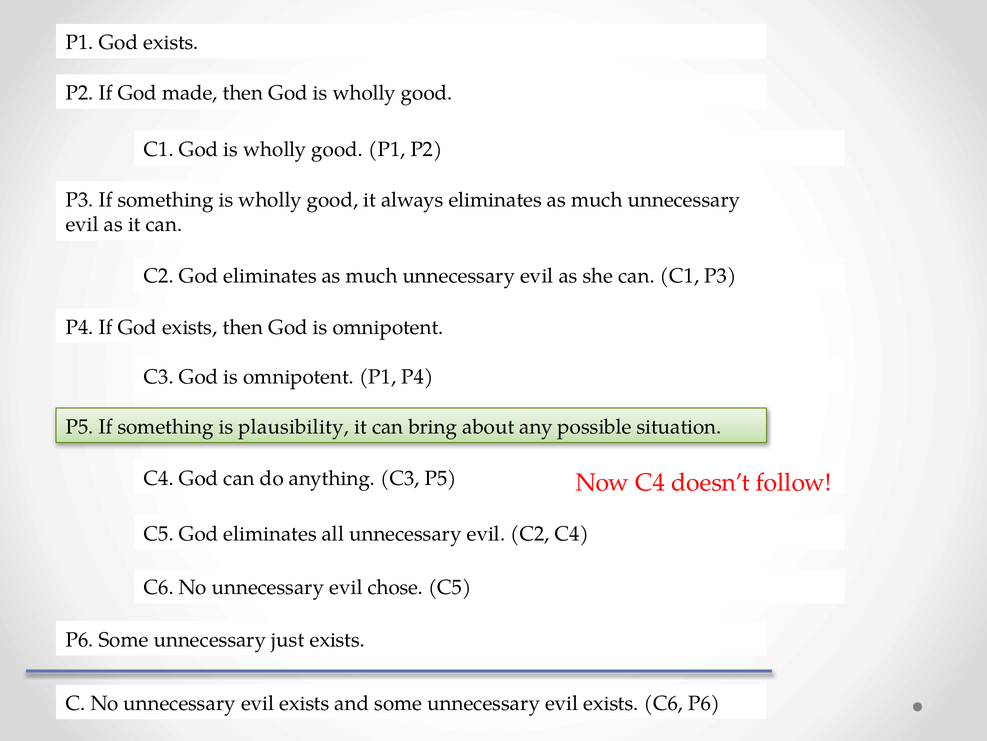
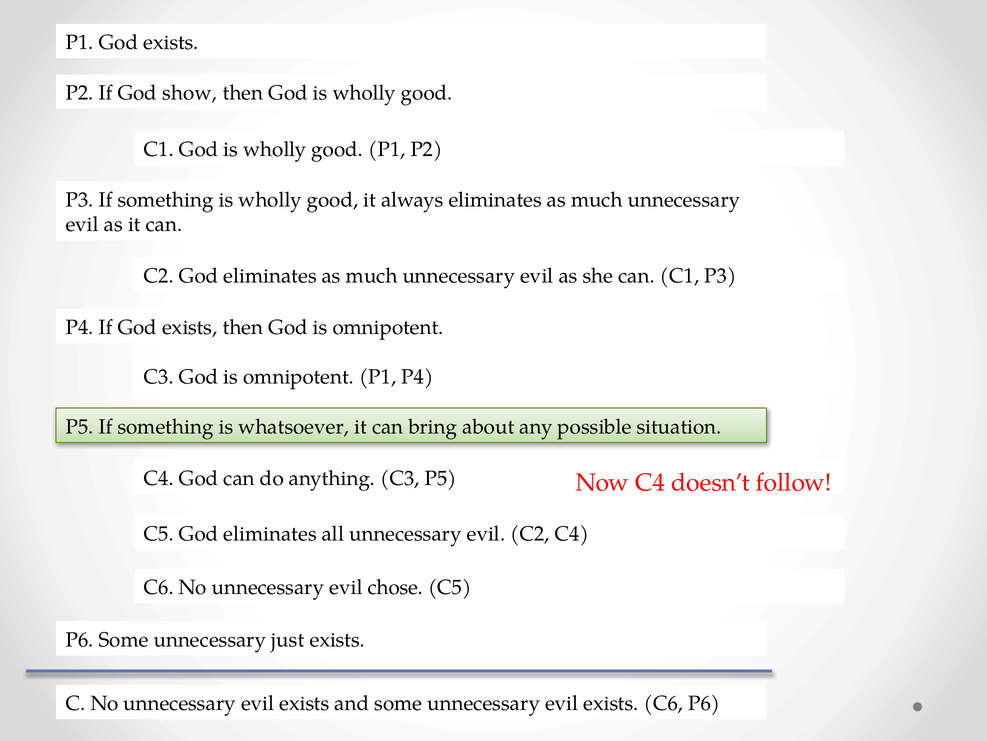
made: made -> show (190, 93)
plausibility: plausibility -> whatsoever (294, 426)
